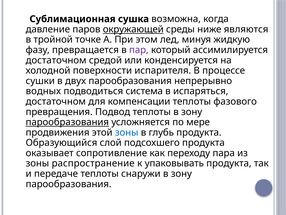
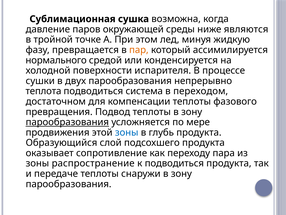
окружающей underline: present -> none (133, 29)
пар colour: purple -> orange (139, 50)
достаточном: достаточном -> нормального (56, 60)
водных: водных -> теплота (43, 91)
испаряться: испаряться -> переходом (201, 91)
к упаковывать: упаковывать -> подводиться (174, 163)
